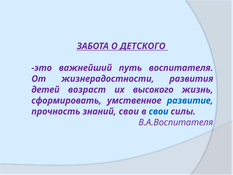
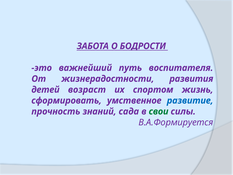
ДЕТСКОГО: ДЕТСКОГО -> БОДРОСТИ (143, 46)
высокого: высокого -> спортом (153, 90)
знаний свои: свои -> сада (129, 111)
свои colour: blue -> green (159, 111)
В.А.Воспитателя: В.А.Воспитателя -> В.А.Формируется (176, 122)
